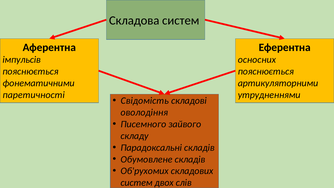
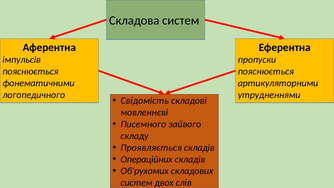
осносних: осносних -> пропуски (257, 60)
паретичності: паретичності -> логопедичного (34, 95)
оволодіння: оволодіння -> мовленнєві (144, 112)
Парадоксальні: Парадоксальні -> Проявляється (151, 147)
Обумовлене: Обумовлене -> Операційних (147, 159)
